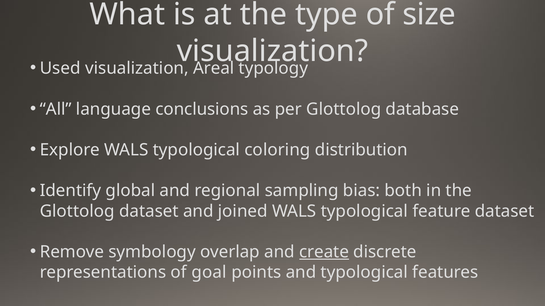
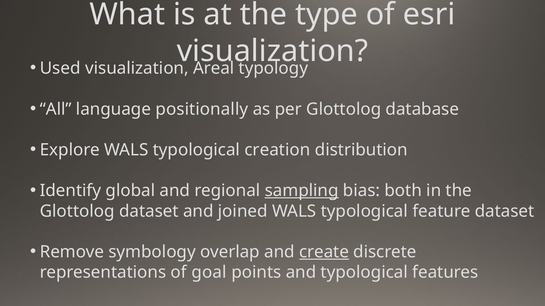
size: size -> esri (429, 14)
conclusions: conclusions -> positionally (202, 109)
coloring: coloring -> creation (277, 150)
sampling underline: none -> present (302, 191)
